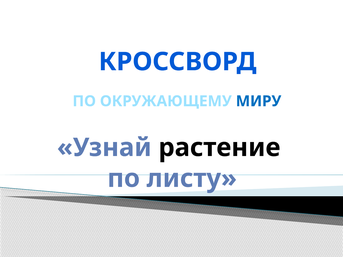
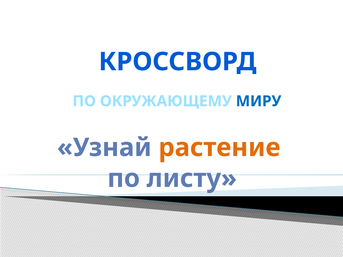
растение colour: black -> orange (219, 148)
